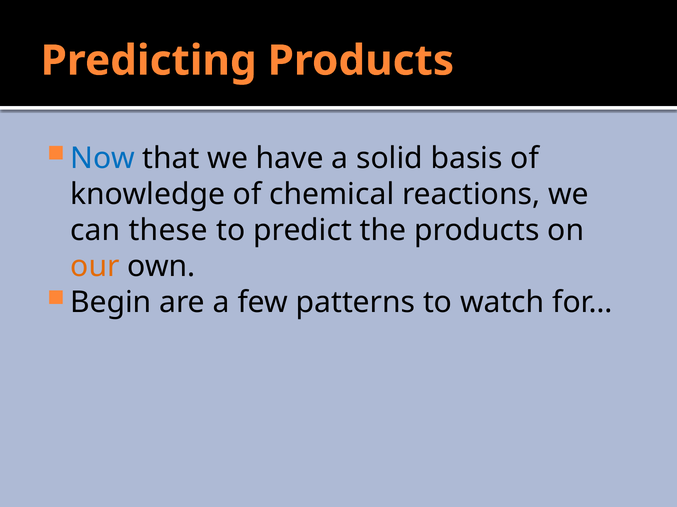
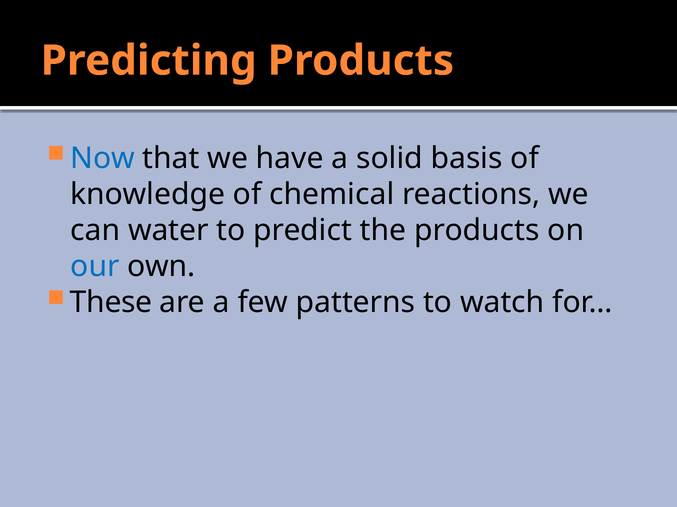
these: these -> water (168, 231)
our colour: orange -> blue (95, 267)
Begin: Begin -> These (111, 303)
